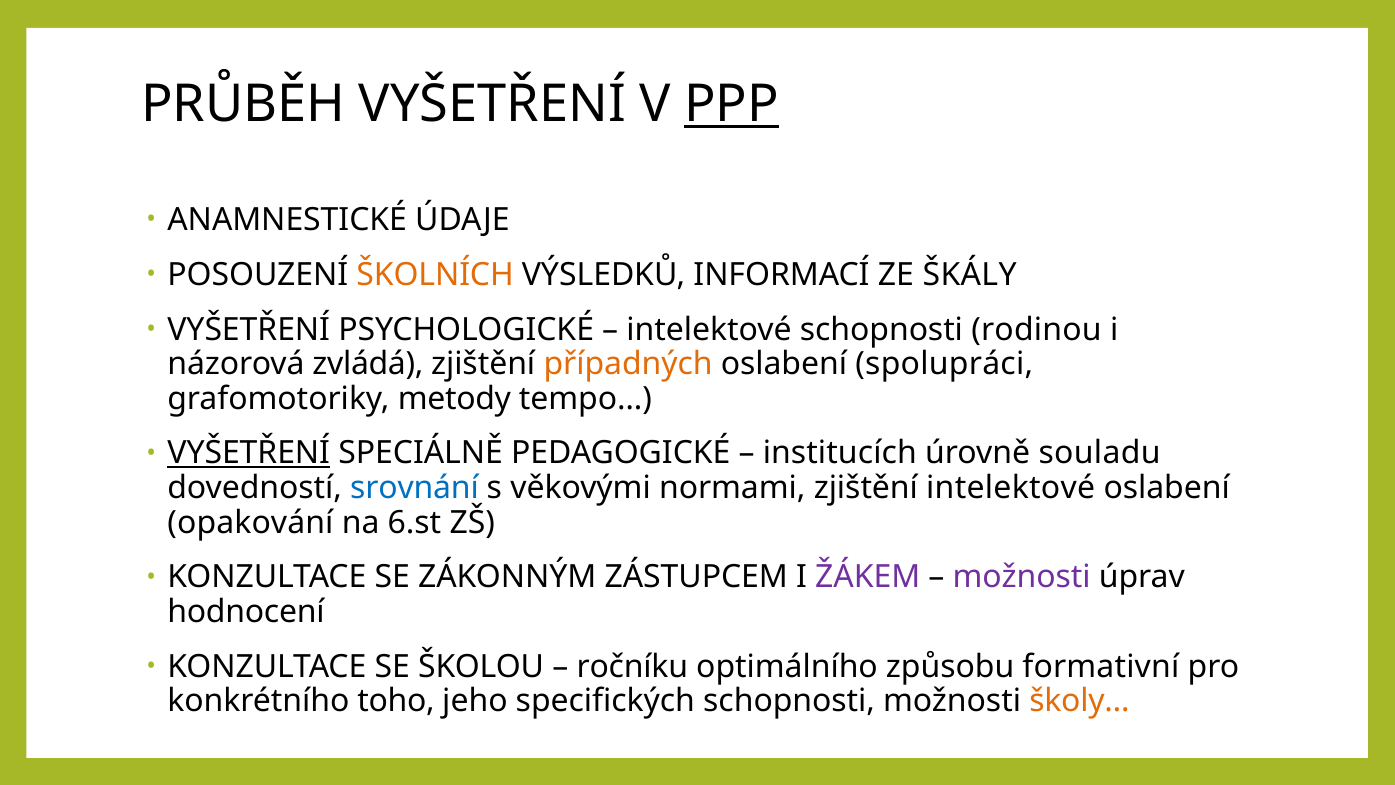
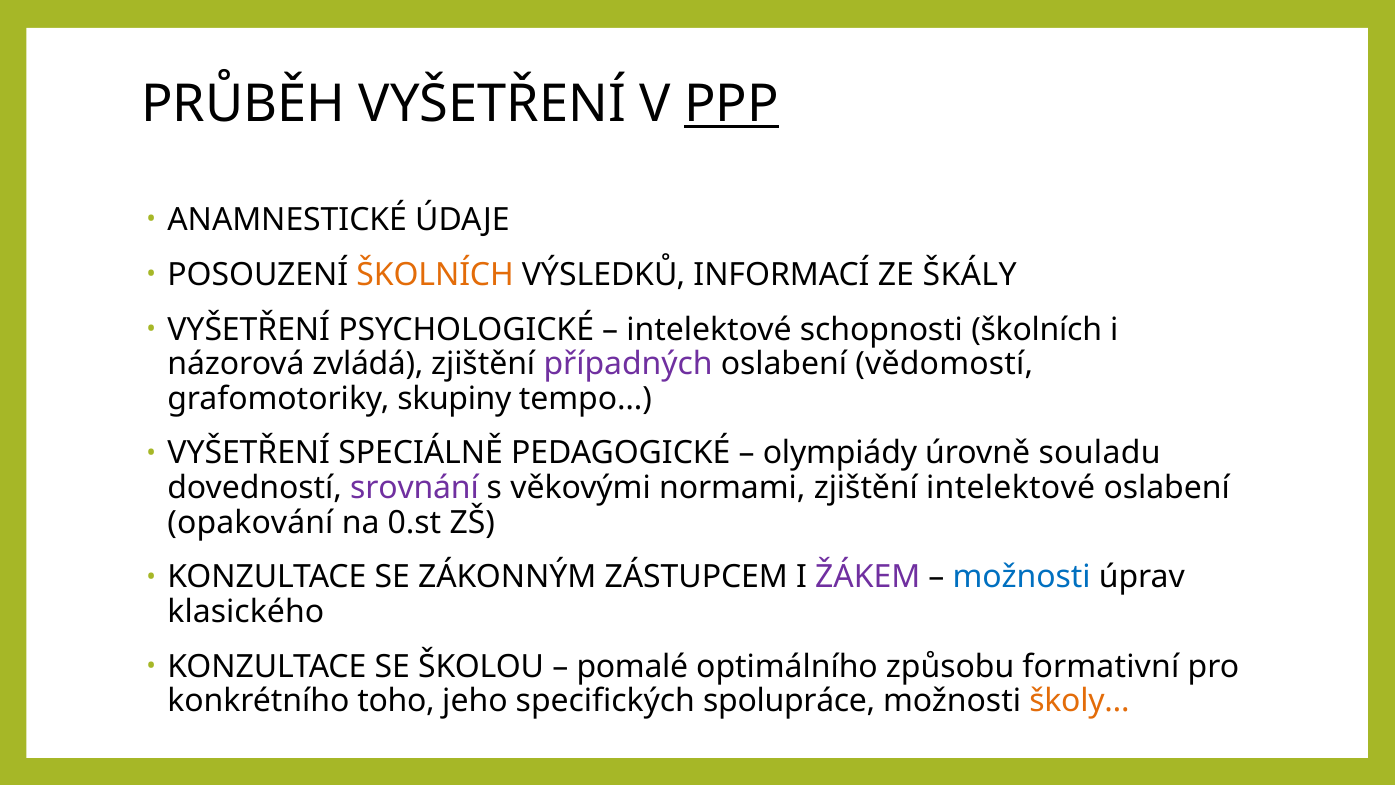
schopnosti rodinou: rodinou -> školních (1037, 329)
případných colour: orange -> purple (628, 364)
spolupráci: spolupráci -> vědomostí (944, 364)
metody: metody -> skupiny (454, 398)
VYŠETŘENÍ underline: present -> none (249, 453)
institucích: institucích -> olympiády (840, 453)
srovnání colour: blue -> purple (415, 488)
6.st: 6.st -> 0.st (414, 522)
možnosti colour: purple -> blue (1022, 577)
hodnocení: hodnocení -> klasického (246, 612)
ročníku: ročníku -> pomalé (632, 667)
specifických schopnosti: schopnosti -> spolupráce (789, 701)
